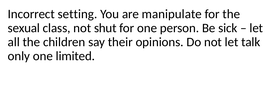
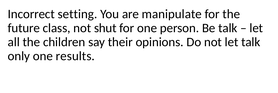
sexual: sexual -> future (24, 28)
Be sick: sick -> talk (228, 28)
limited: limited -> results (75, 56)
